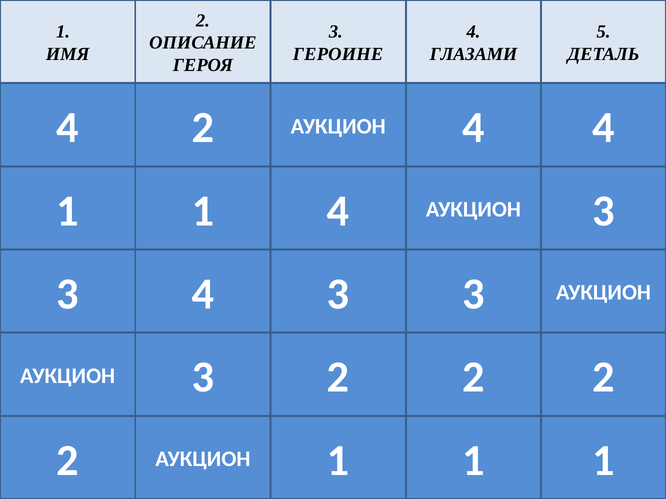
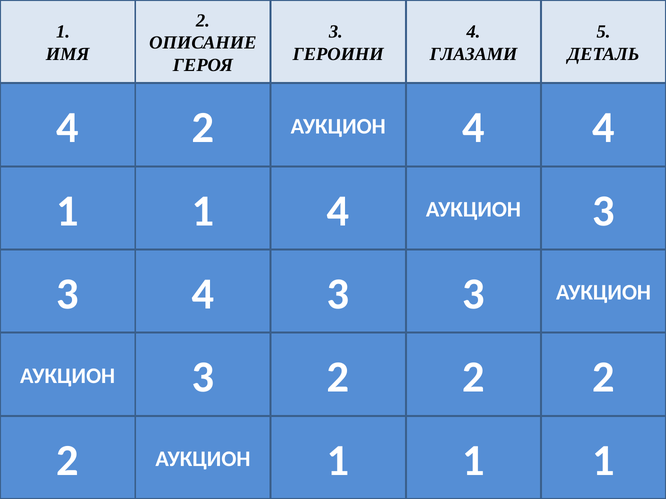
ГЕРОИНЕ: ГЕРОИНЕ -> ГЕРОИНИ (338, 54)
